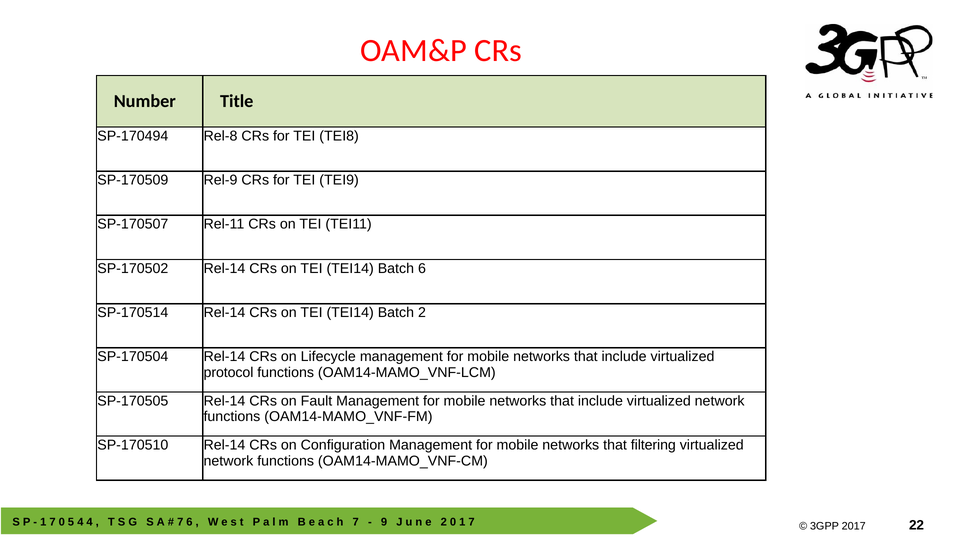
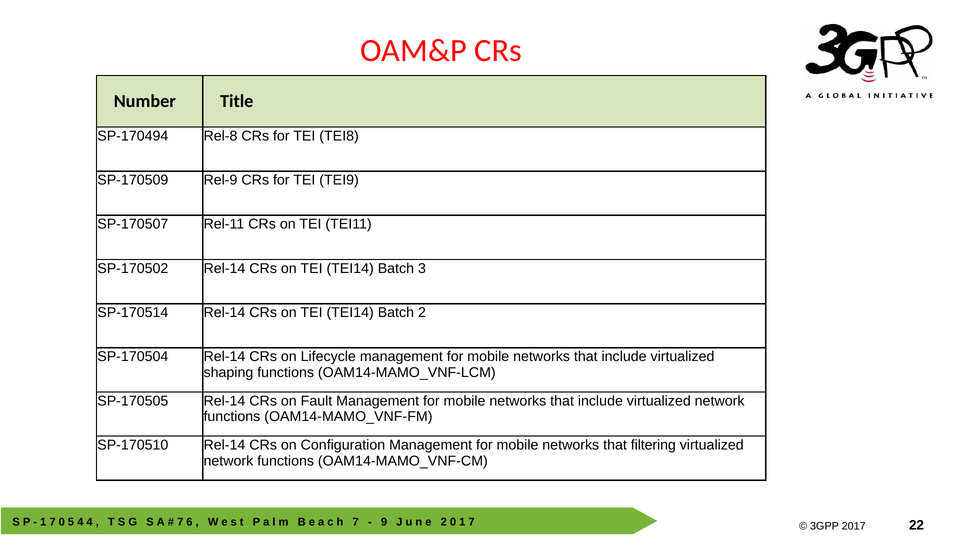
Batch 6: 6 -> 3 (422, 269)
protocol: protocol -> shaping (228, 373)
